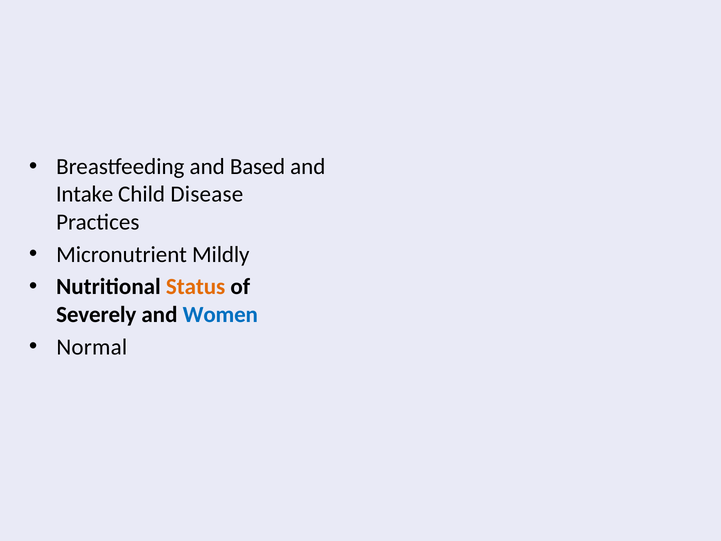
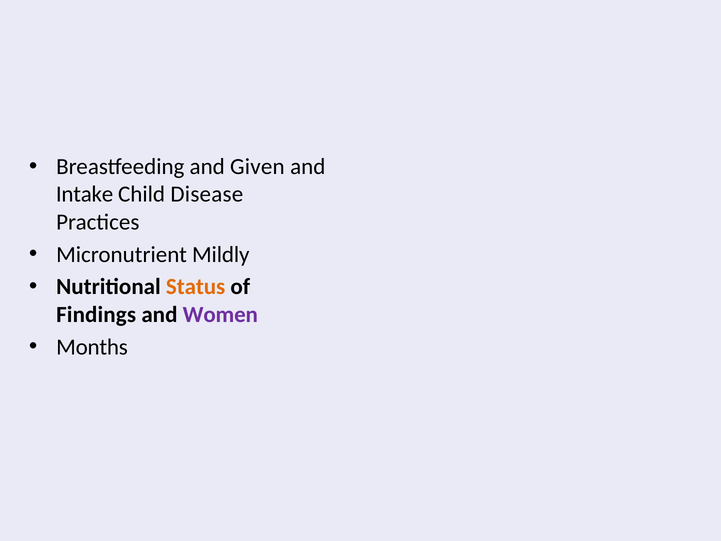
Based: Based -> Given (257, 167)
Severely: Severely -> Findings (96, 314)
Women colour: blue -> purple (220, 314)
Normal: Normal -> Months (92, 347)
